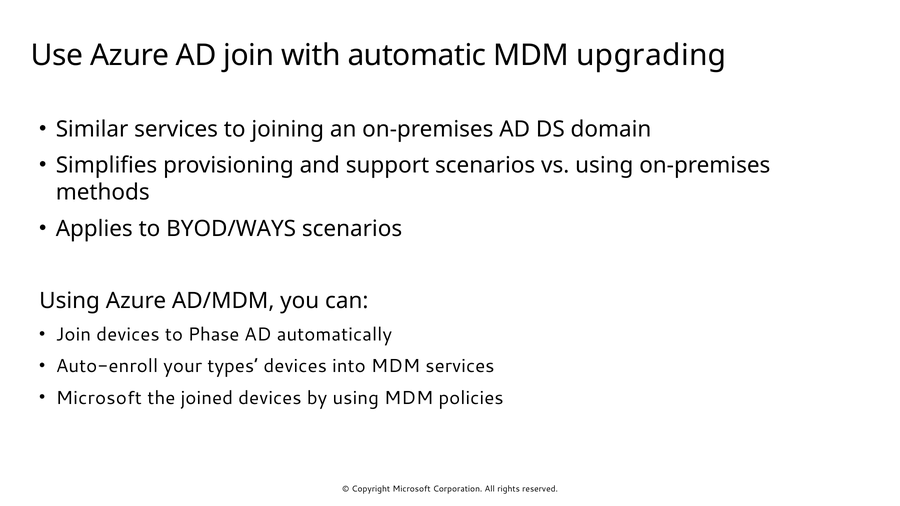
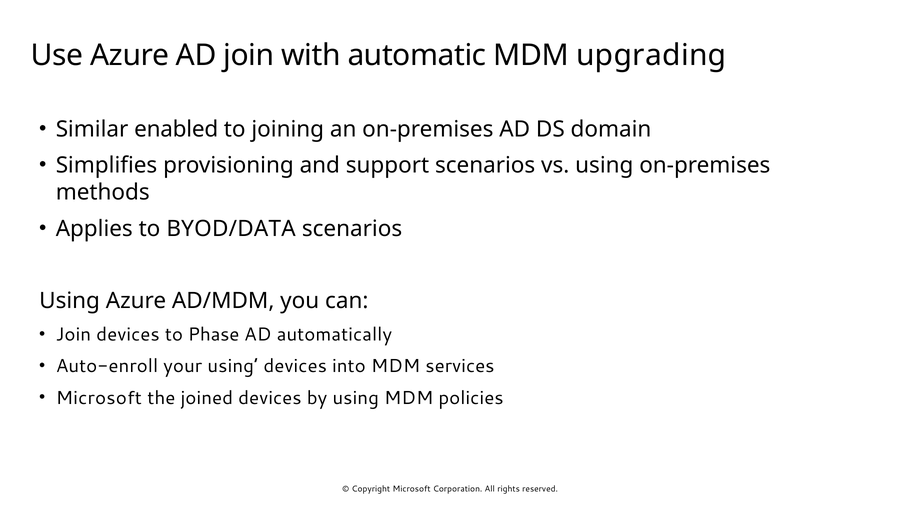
Similar services: services -> enabled (176, 129)
BYOD/WAYS: BYOD/WAYS -> BYOD/DATA (231, 229)
your types: types -> using (233, 366)
